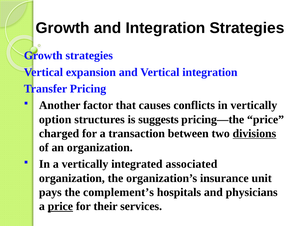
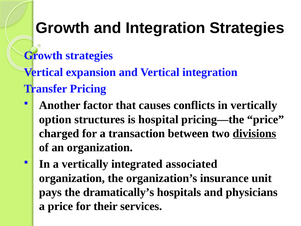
suggests: suggests -> hospital (158, 119)
complement’s: complement’s -> dramatically’s (119, 192)
price underline: present -> none (60, 206)
